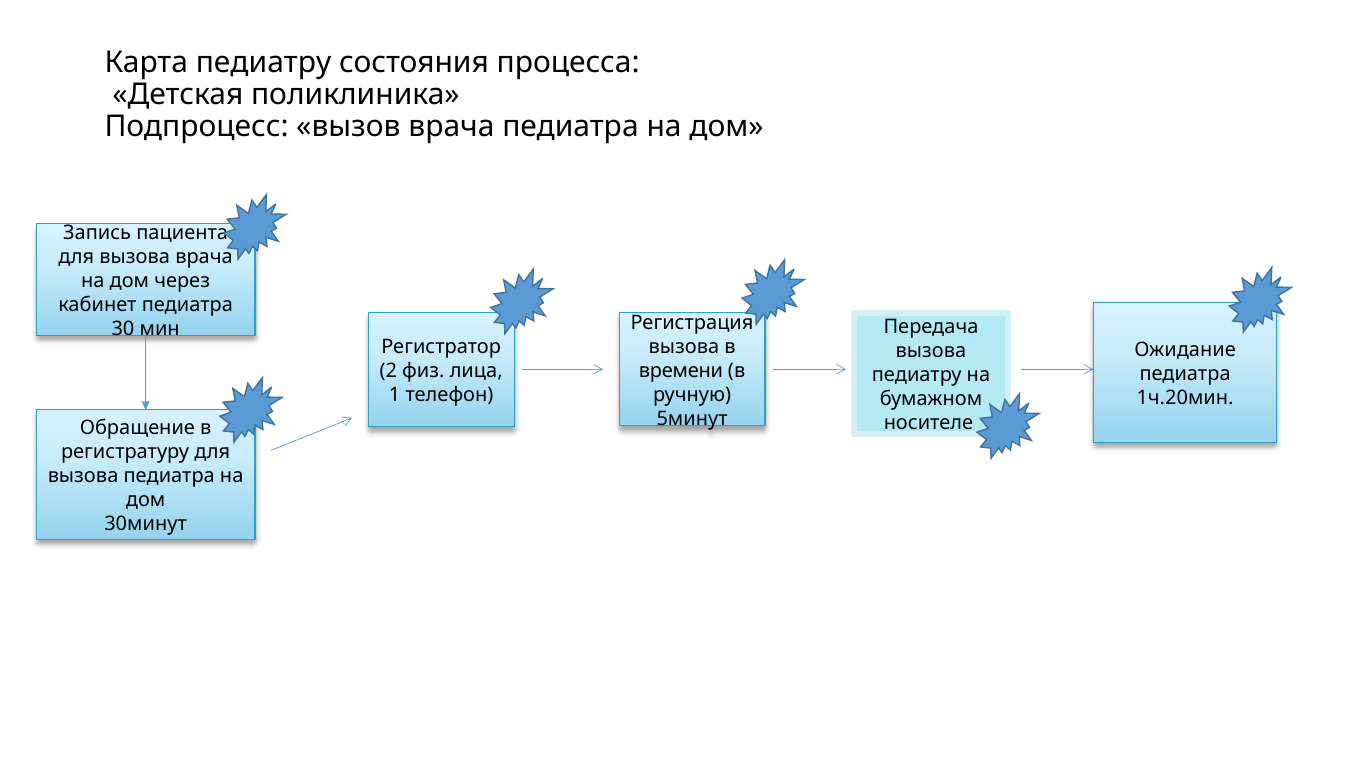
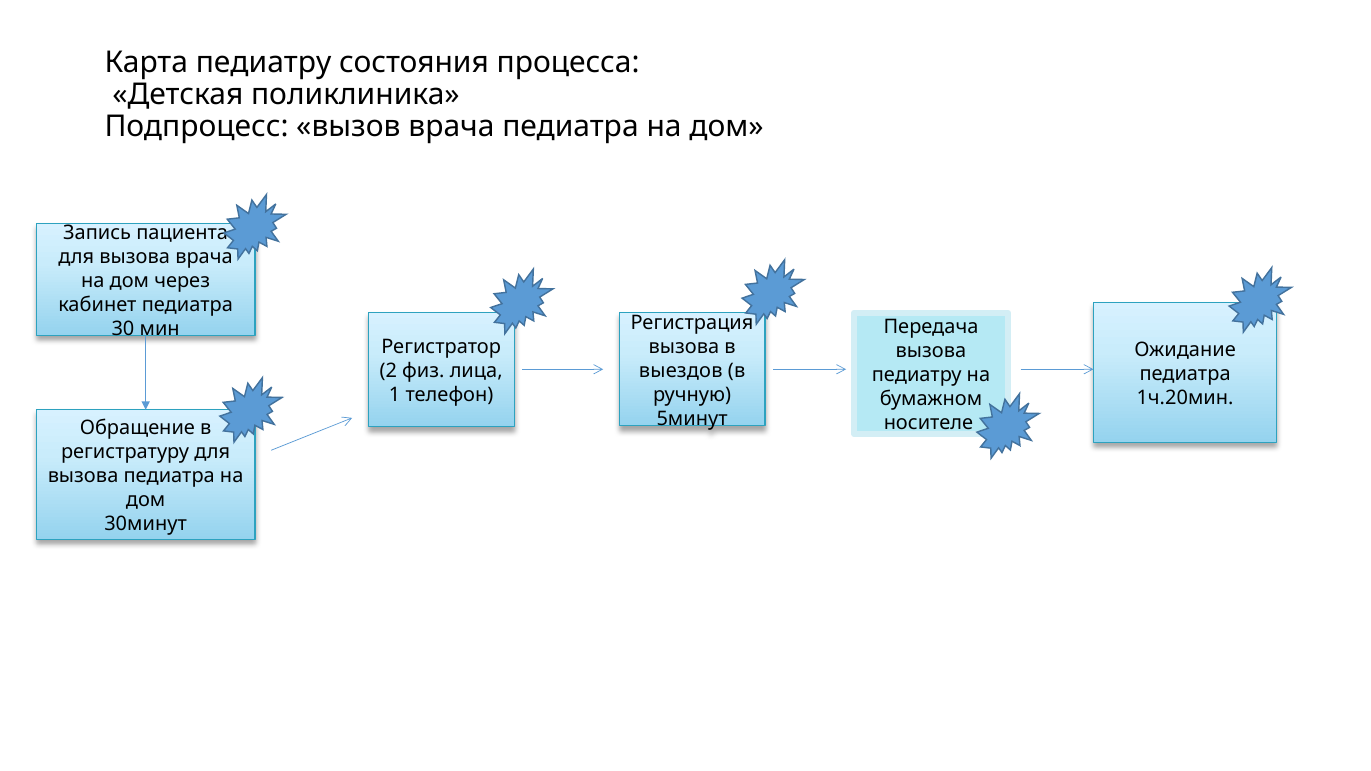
времени: времени -> выездов (681, 371)
